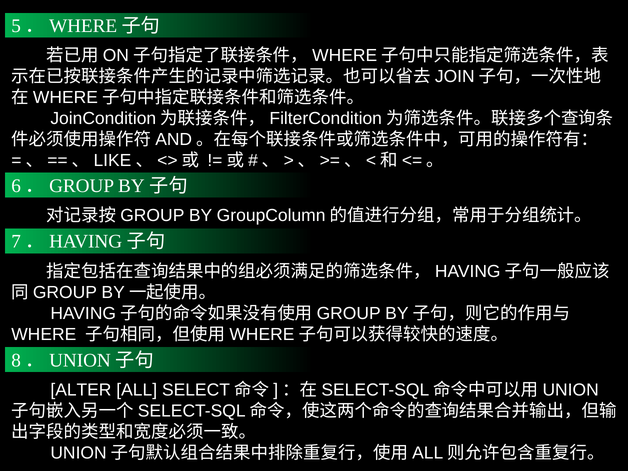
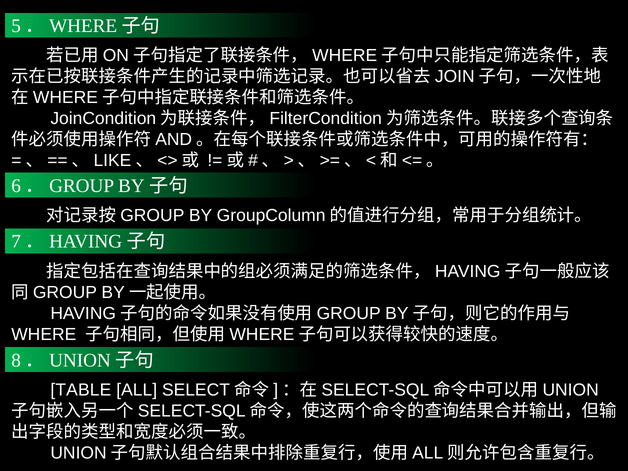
ALTER: ALTER -> TABLE (81, 390)
